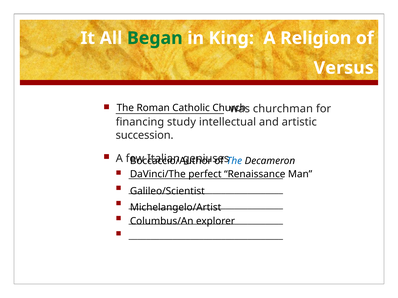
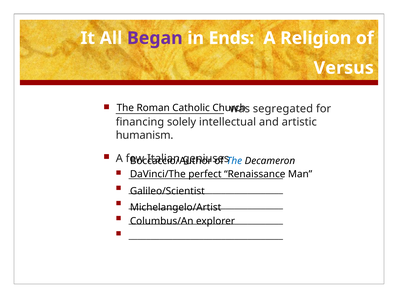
Began colour: green -> purple (155, 38)
King: King -> Ends (231, 38)
churchman: churchman -> segregated (283, 109)
study: study -> solely (182, 122)
succession: succession -> humanism (145, 135)
